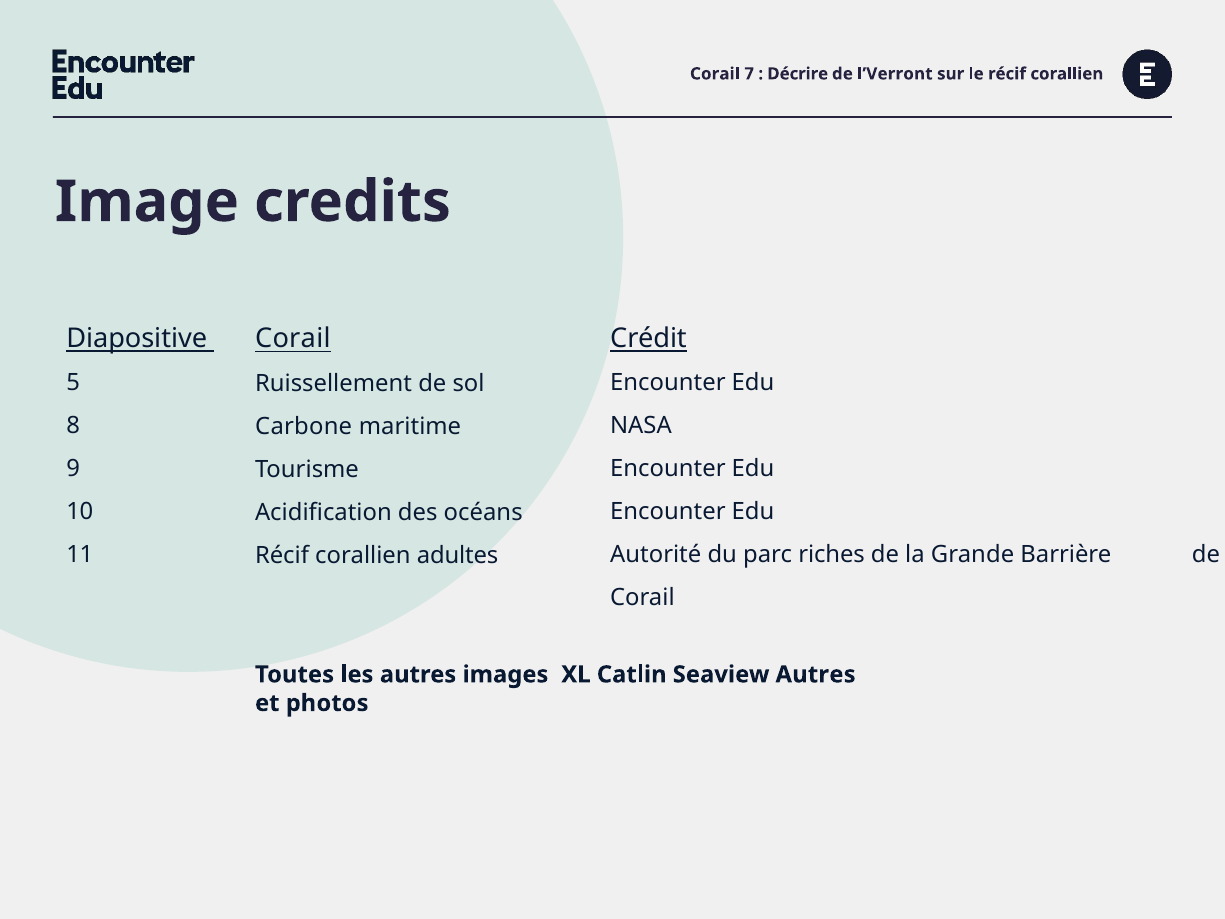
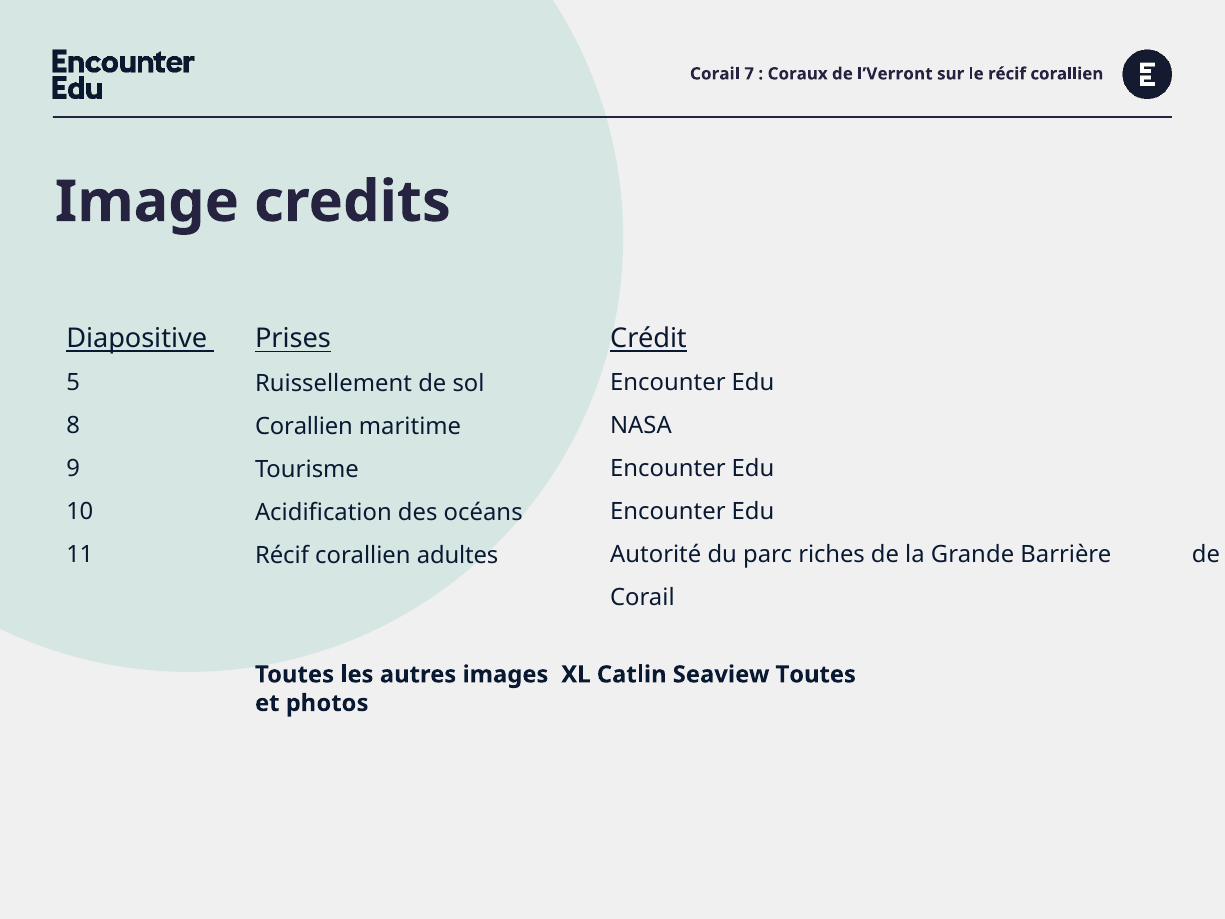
Décrire: Décrire -> Coraux (798, 74)
Corail: Corail -> Prises (293, 339)
Carbone: Carbone -> Corallien (304, 426)
Seaview Autres: Autres -> Toutes (816, 674)
